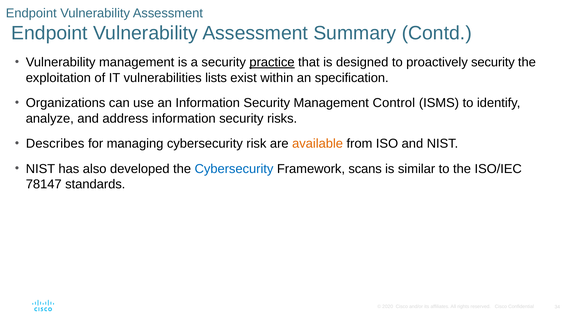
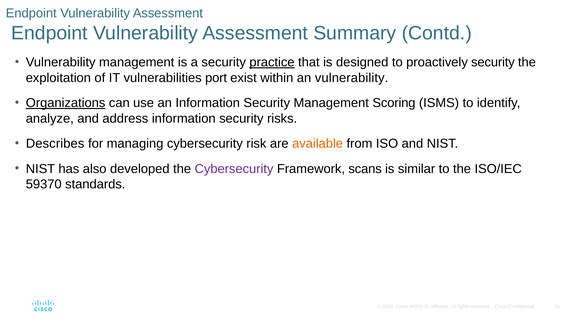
lists: lists -> port (216, 78)
an specification: specification -> vulnerability (352, 78)
Organizations underline: none -> present (66, 103)
Control: Control -> Scoring (394, 103)
Cybersecurity colour: blue -> purple (234, 169)
78147: 78147 -> 59370 (44, 184)
